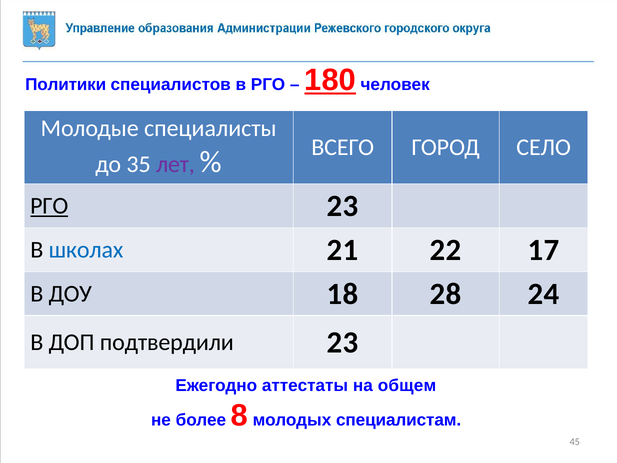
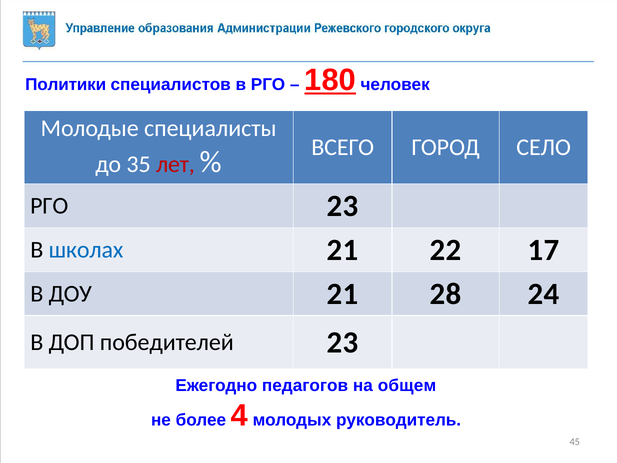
лет colour: purple -> red (175, 164)
РГО underline: present -> none (49, 206)
ДОУ 18: 18 -> 21 (343, 294)
подтвердили: подтвердили -> победителей (167, 342)
аттестаты: аттестаты -> педагогов (305, 386)
8: 8 -> 4 (239, 415)
специалистам: специалистам -> руководитель (399, 420)
